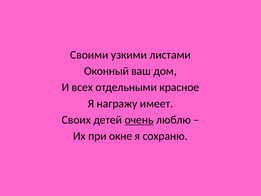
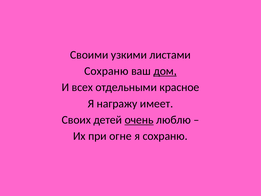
Оконный: Оконный -> Сохраню (106, 71)
дом underline: none -> present (165, 71)
окне: окне -> огне (121, 136)
